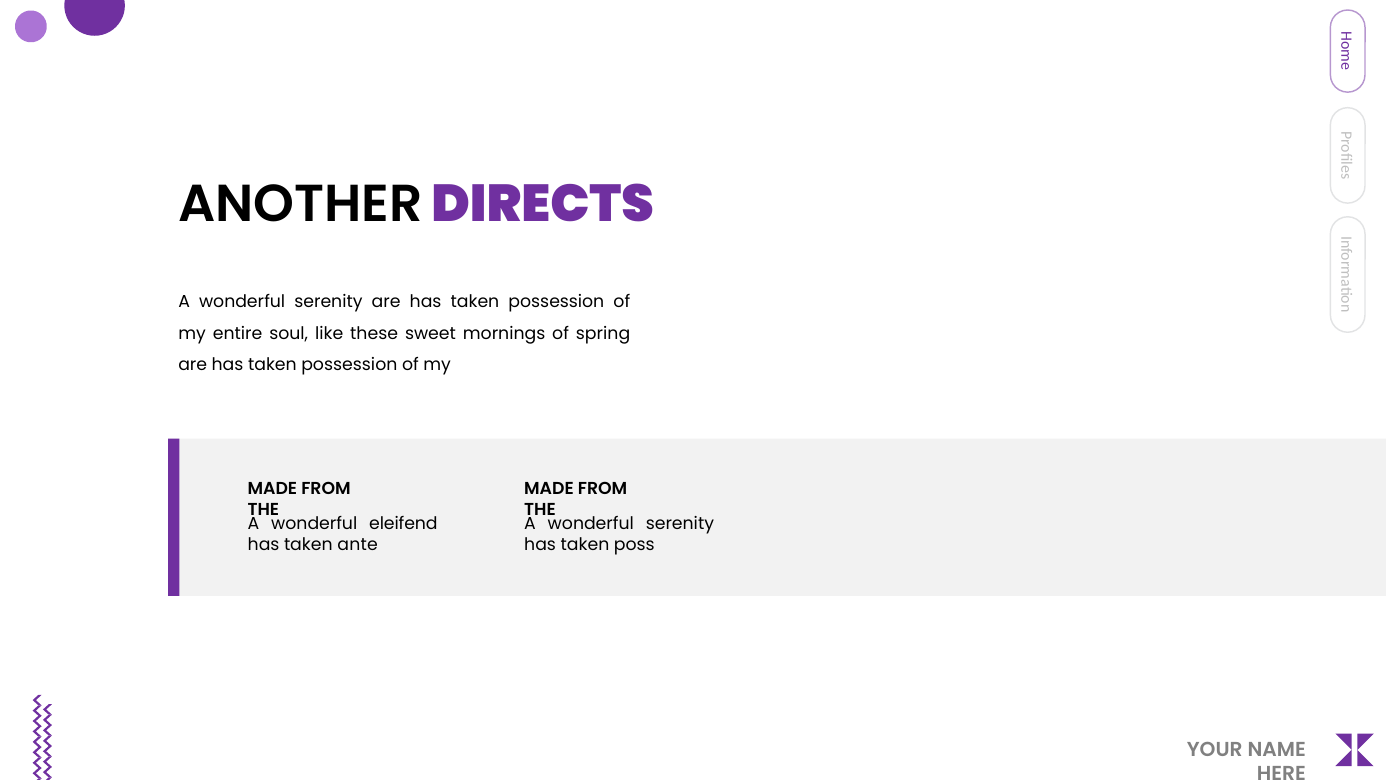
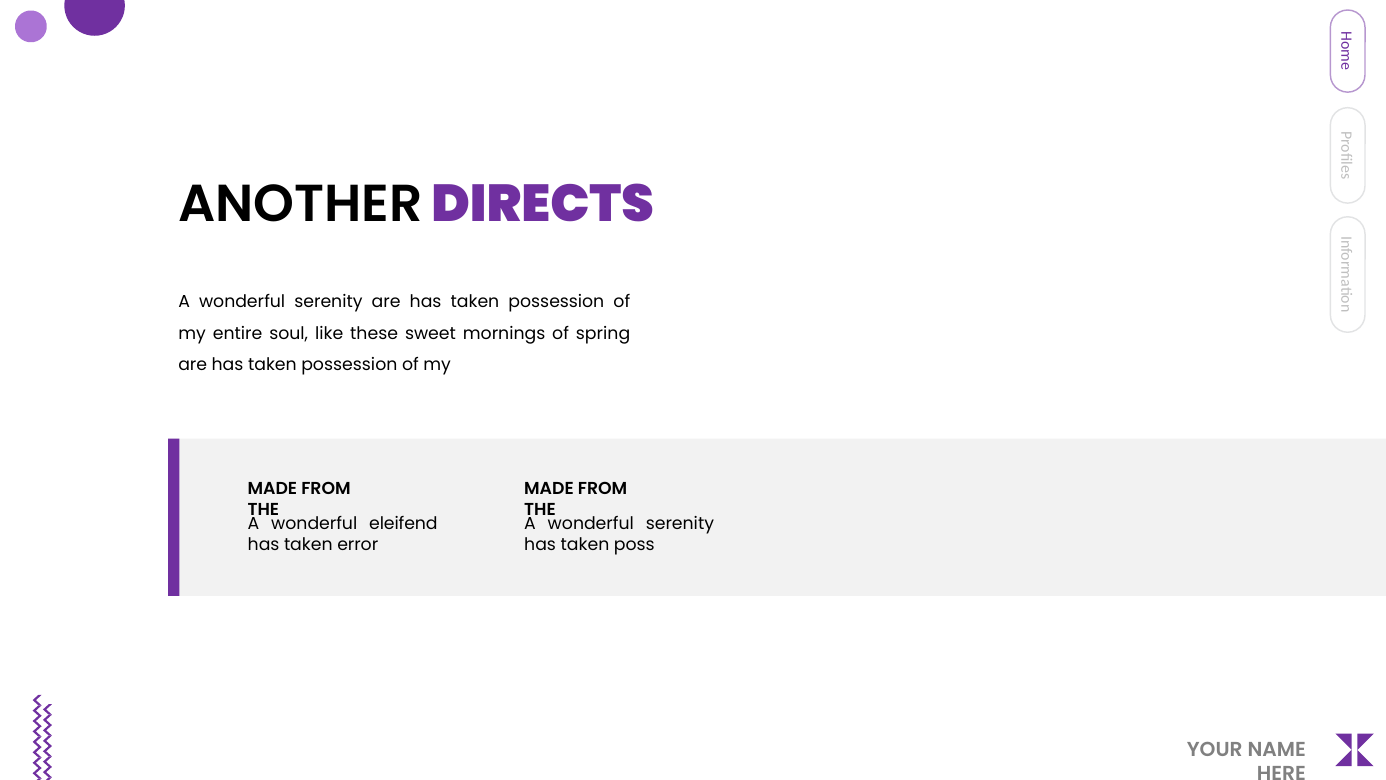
ante: ante -> error (358, 544)
